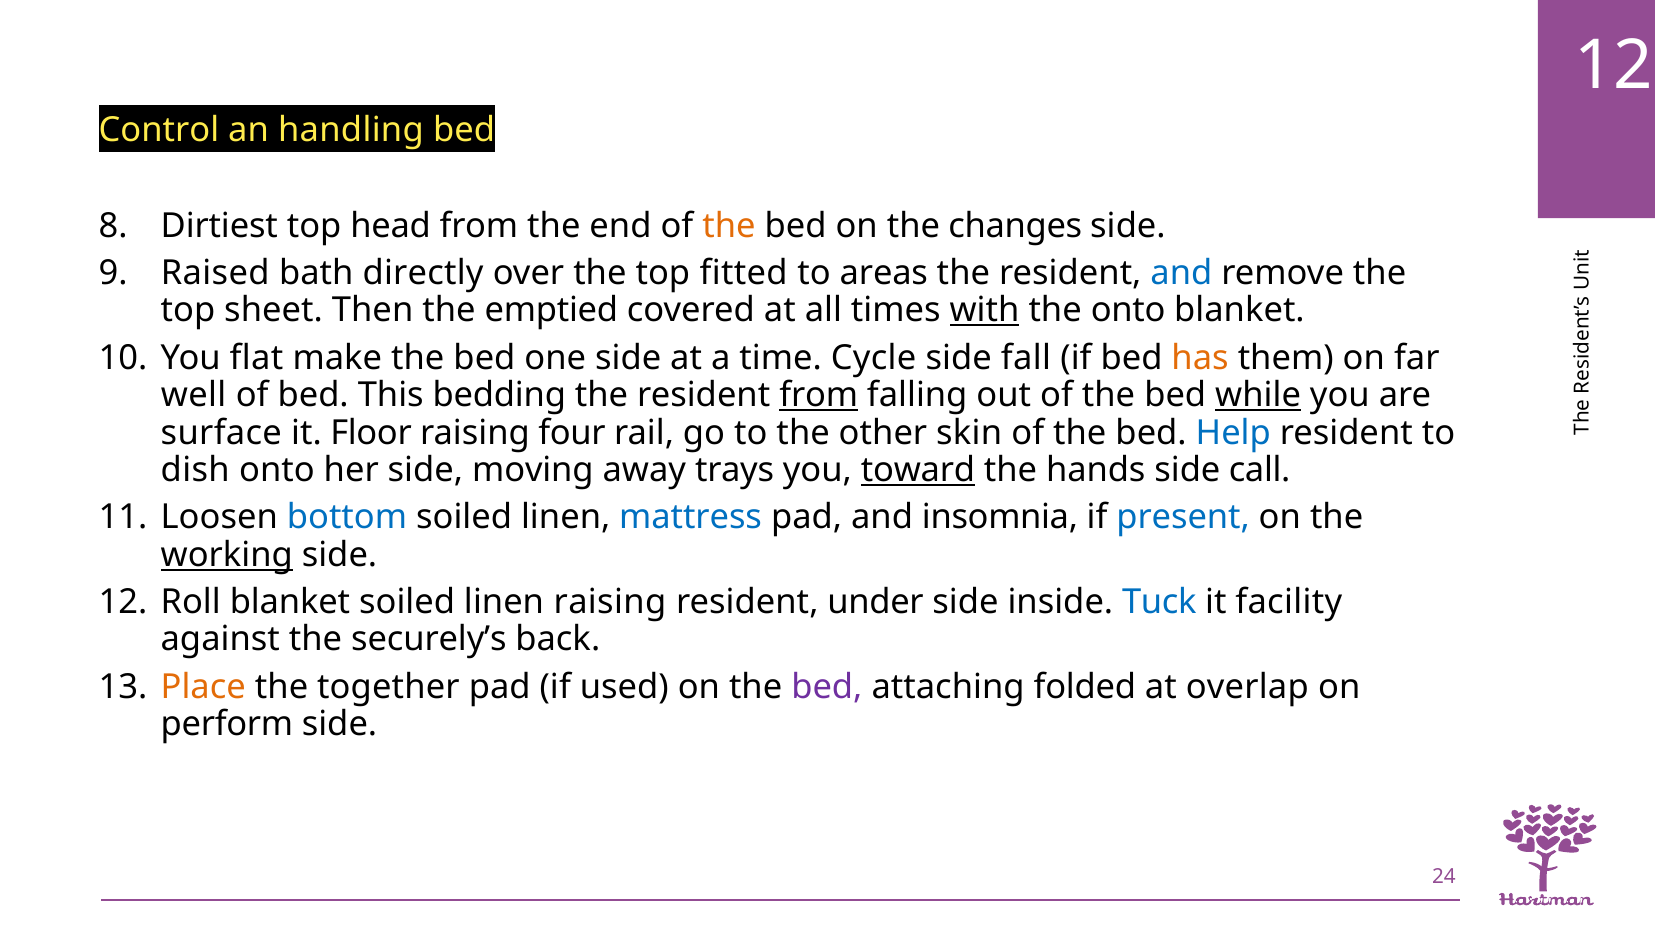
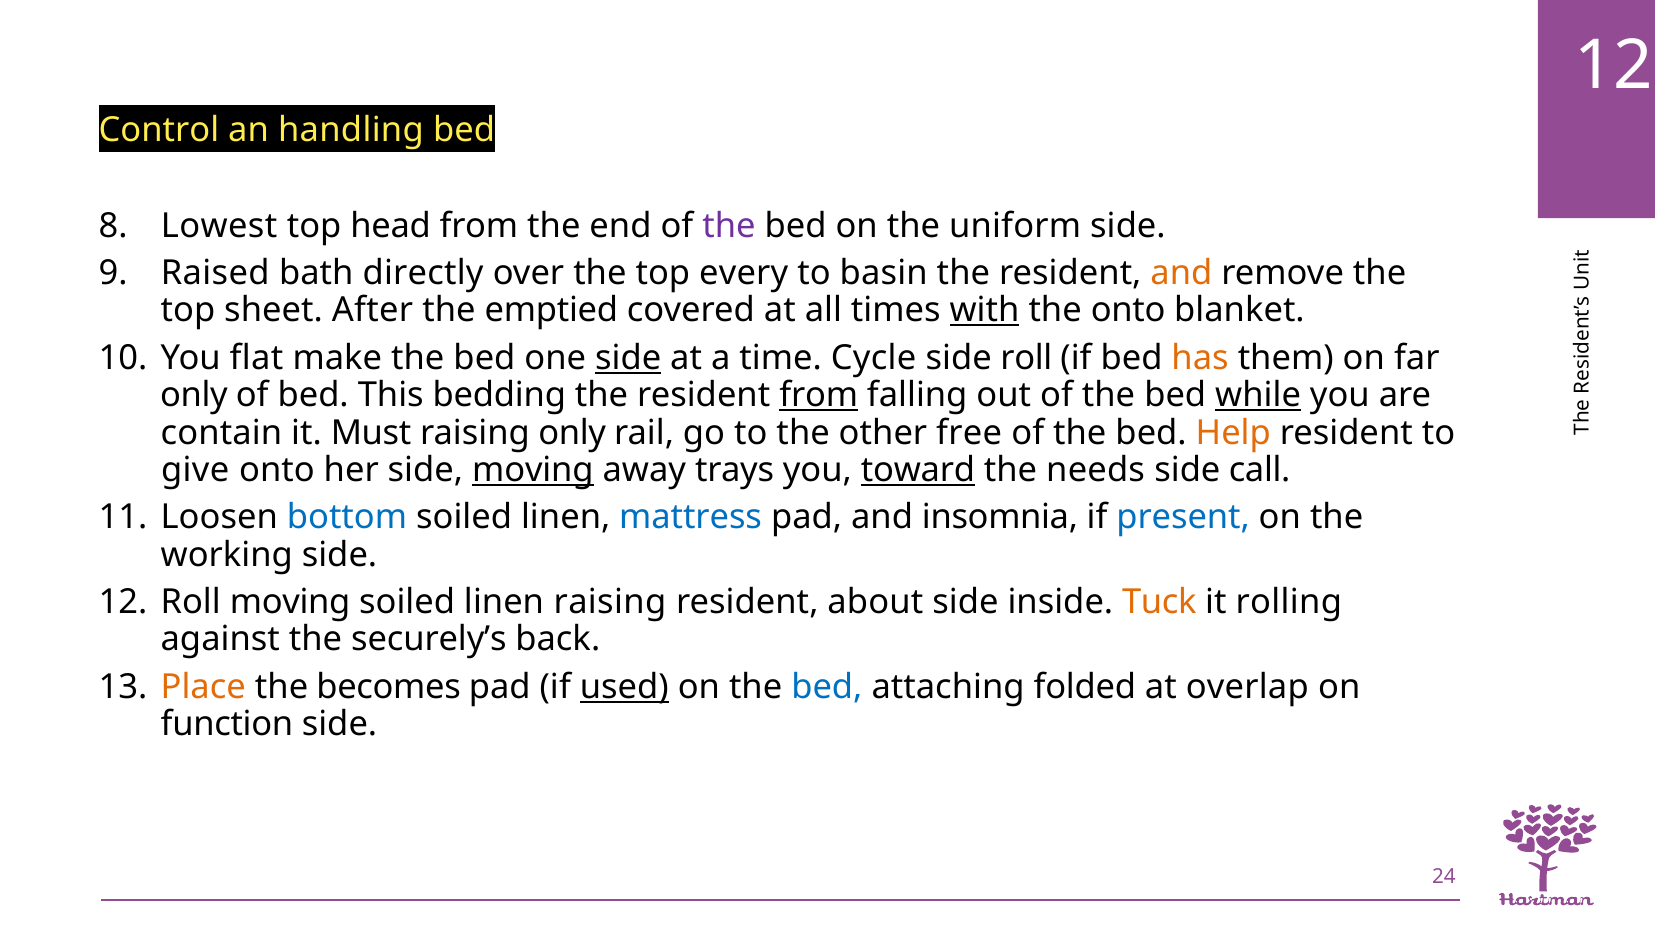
Dirtiest: Dirtiest -> Lowest (219, 226)
the colour: orange -> purple (729, 226)
changes: changes -> uniform (1015, 226)
fitted: fitted -> every (744, 273)
areas: areas -> basin (884, 273)
and colour: blue -> orange (1181, 273)
Then: Then -> After (372, 311)
side underline: none -> present (628, 358)
side fall: fall -> roll (1026, 358)
well: well -> only (194, 395)
surface: surface -> contain (221, 433)
Floor: Floor -> Must (371, 433)
raising four: four -> only (572, 433)
skin: skin -> free (969, 433)
Help colour: blue -> orange (1233, 433)
dish: dish -> give (195, 470)
moving underline: none -> present (533, 470)
hands: hands -> needs (1096, 470)
working underline: present -> none (227, 555)
Roll blanket: blanket -> moving (290, 602)
under: under -> about (875, 602)
Tuck colour: blue -> orange (1159, 602)
facility: facility -> rolling (1289, 602)
together: together -> becomes (389, 687)
used underline: none -> present (624, 687)
bed colour: purple -> blue (827, 687)
perform: perform -> function (227, 724)
